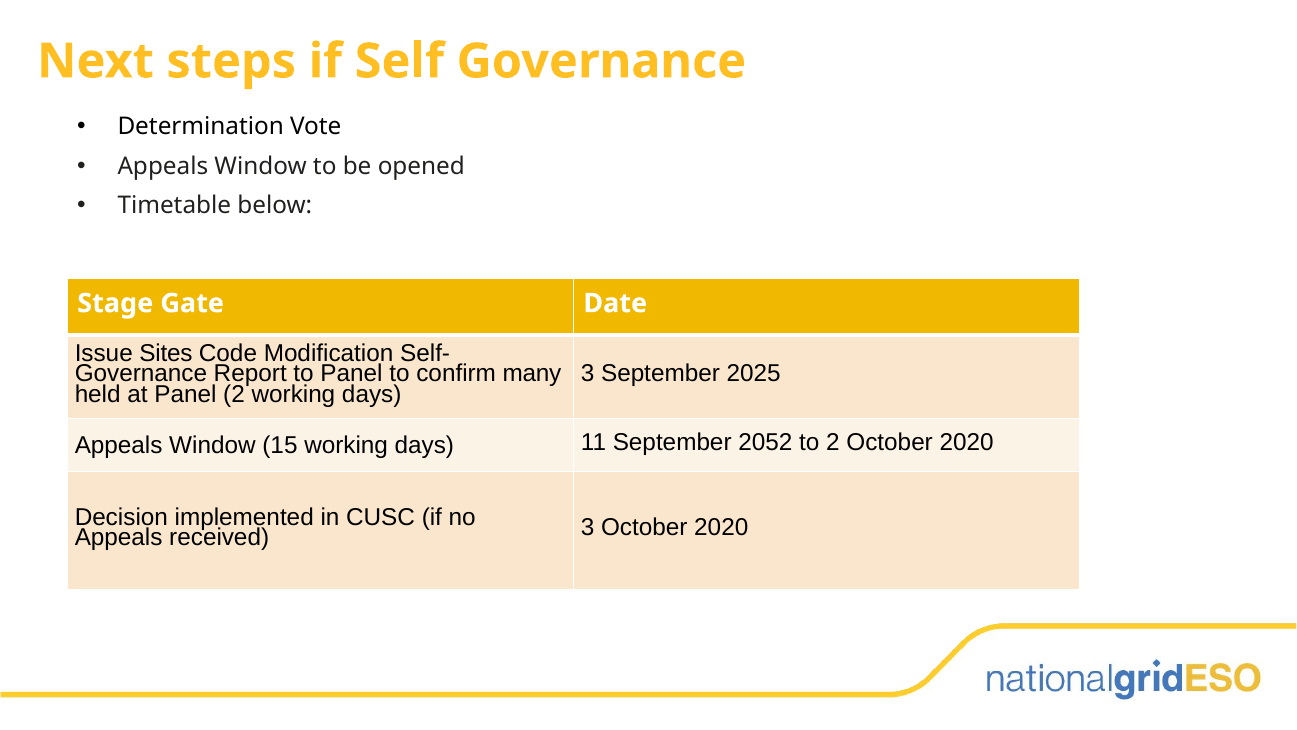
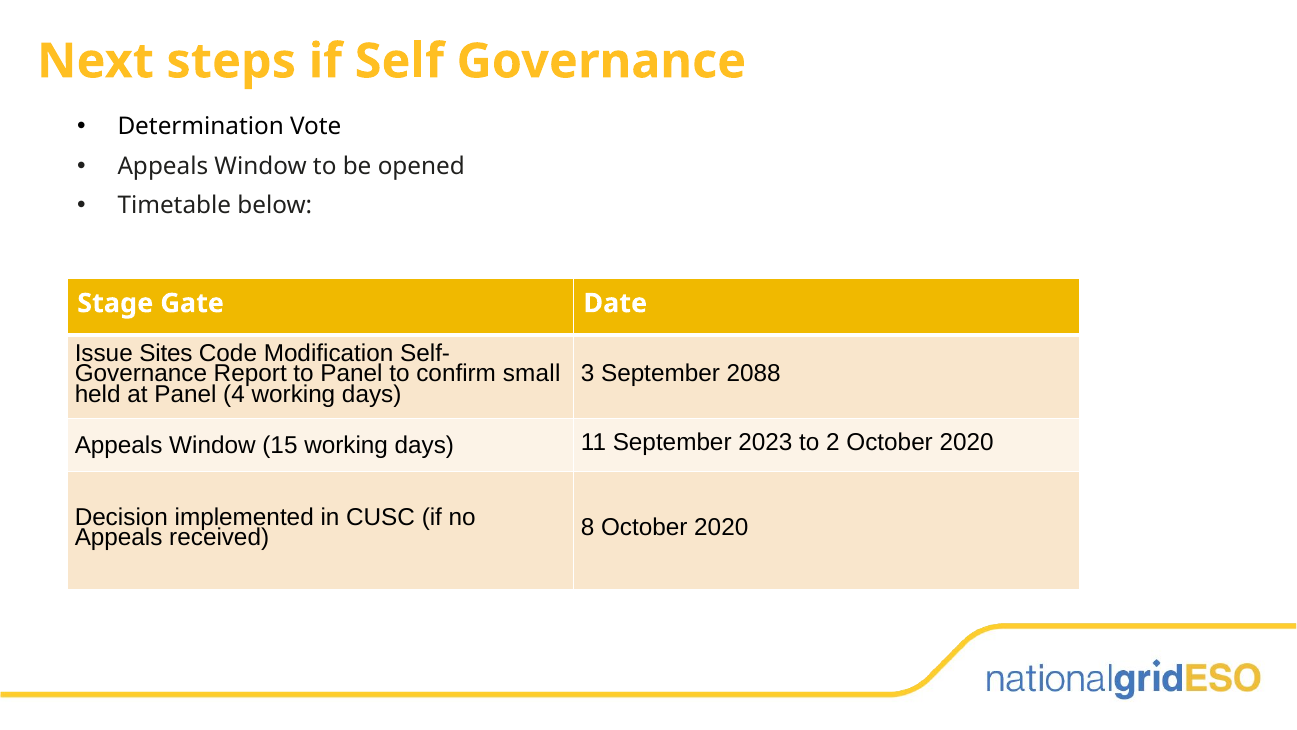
many: many -> small (532, 374)
2025: 2025 -> 2088 (754, 374)
Panel 2: 2 -> 4 (234, 394)
2052: 2052 -> 2023 (765, 442)
received 3: 3 -> 8 (588, 527)
